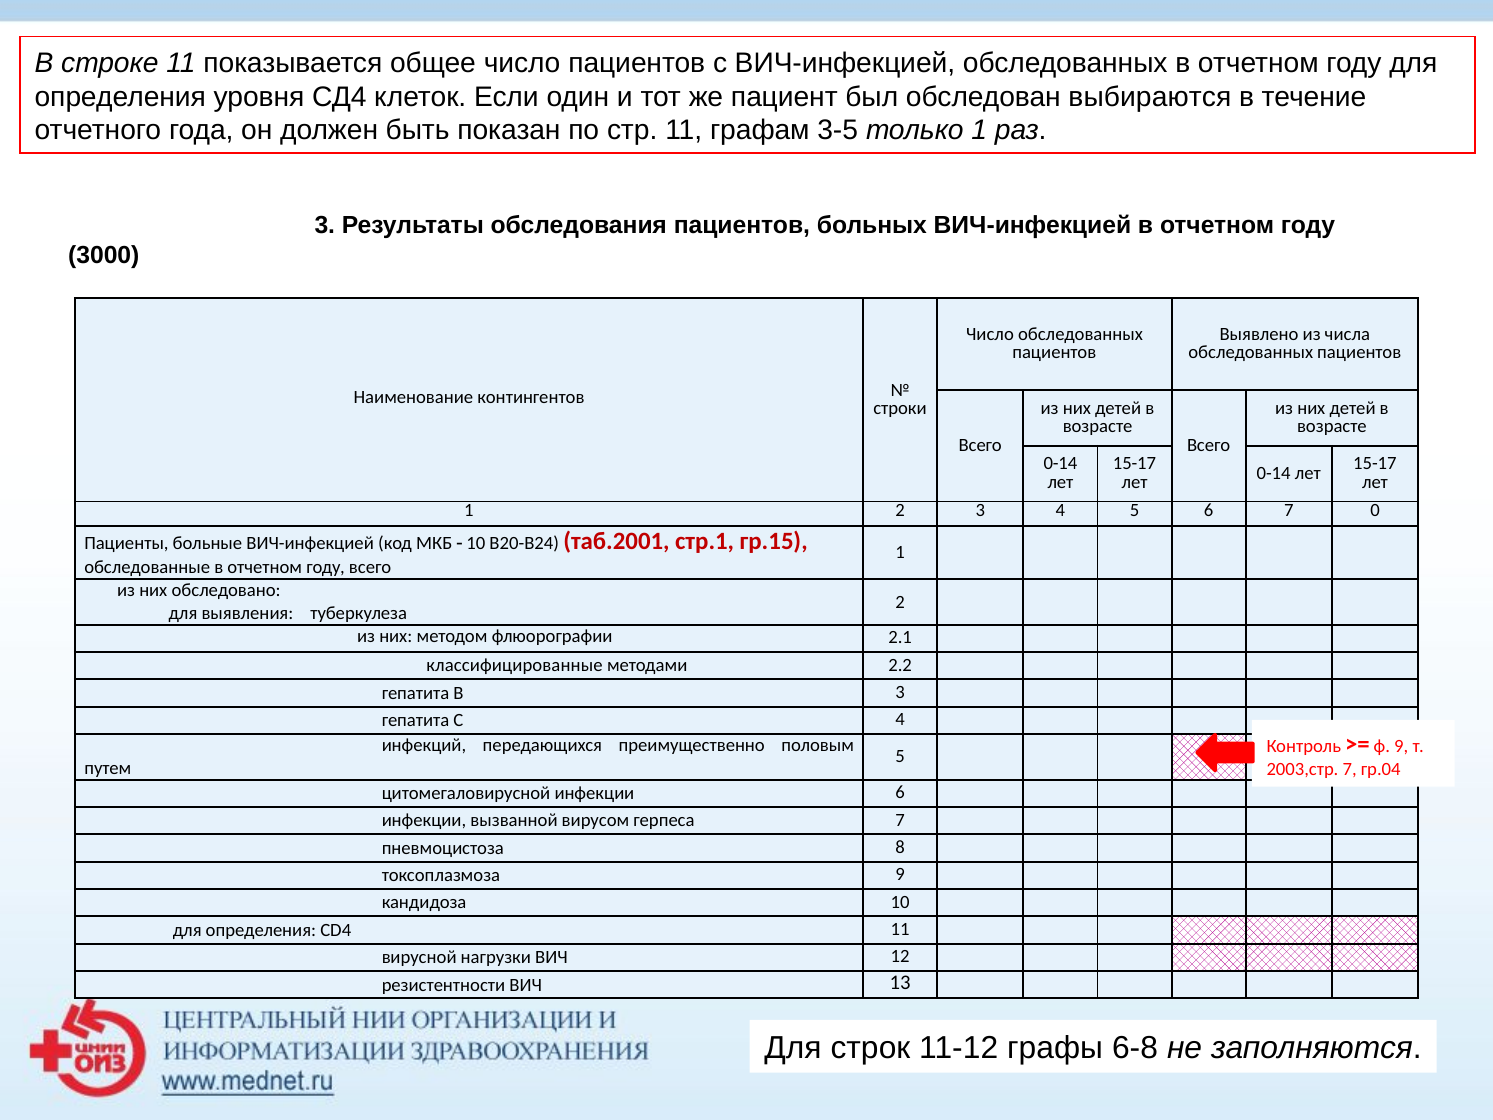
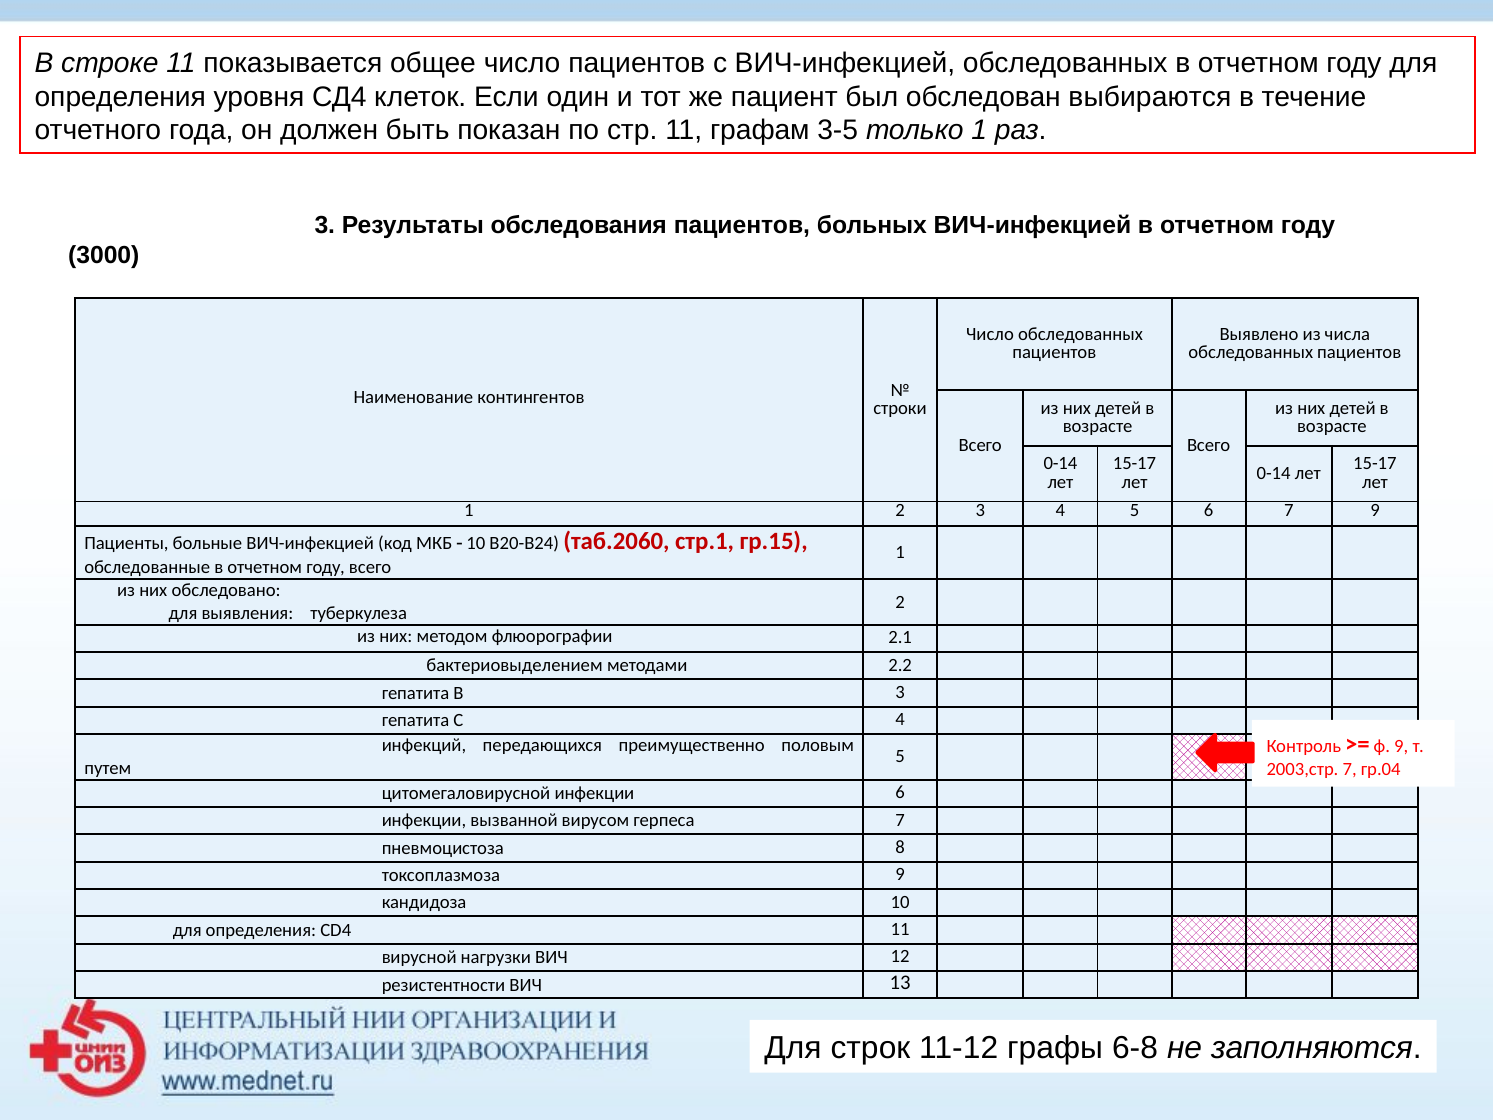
7 0: 0 -> 9 (1375, 511)
таб.2001: таб.2001 -> таб.2060 (616, 541)
классифицированные: классифицированные -> бактериовыделением (515, 665)
